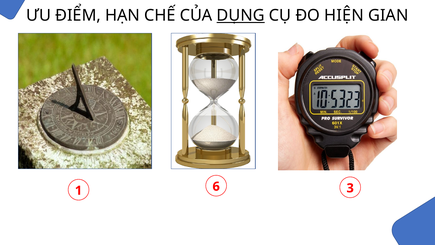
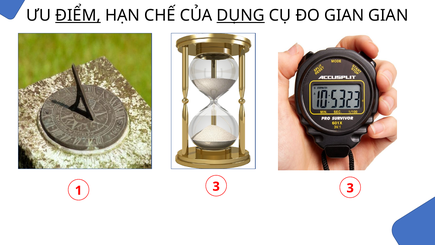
ĐIỂM underline: none -> present (78, 15)
ĐO HIỆN: HIỆN -> GIAN (344, 15)
1 6: 6 -> 3 (216, 186)
